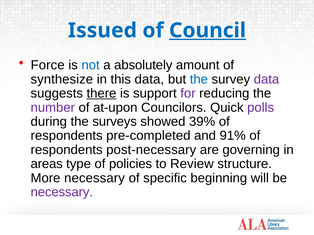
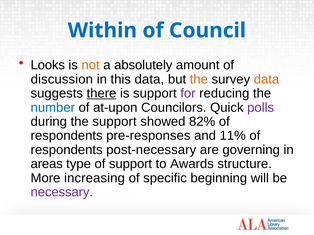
Issued: Issued -> Within (102, 31)
Council underline: present -> none (208, 31)
Force: Force -> Looks (48, 65)
not colour: blue -> orange (91, 65)
synthesize: synthesize -> discussion (62, 79)
the colour: blue -> orange (199, 79)
data colour: purple -> orange (266, 79)
number colour: purple -> blue (53, 108)
the surveys: surveys -> support (115, 122)
39%: 39% -> 82% (202, 122)
pre-completed: pre-completed -> pre-responses (148, 136)
91%: 91% -> 11% (233, 136)
of policies: policies -> support (131, 164)
Review: Review -> Awards (192, 164)
More necessary: necessary -> increasing (94, 178)
